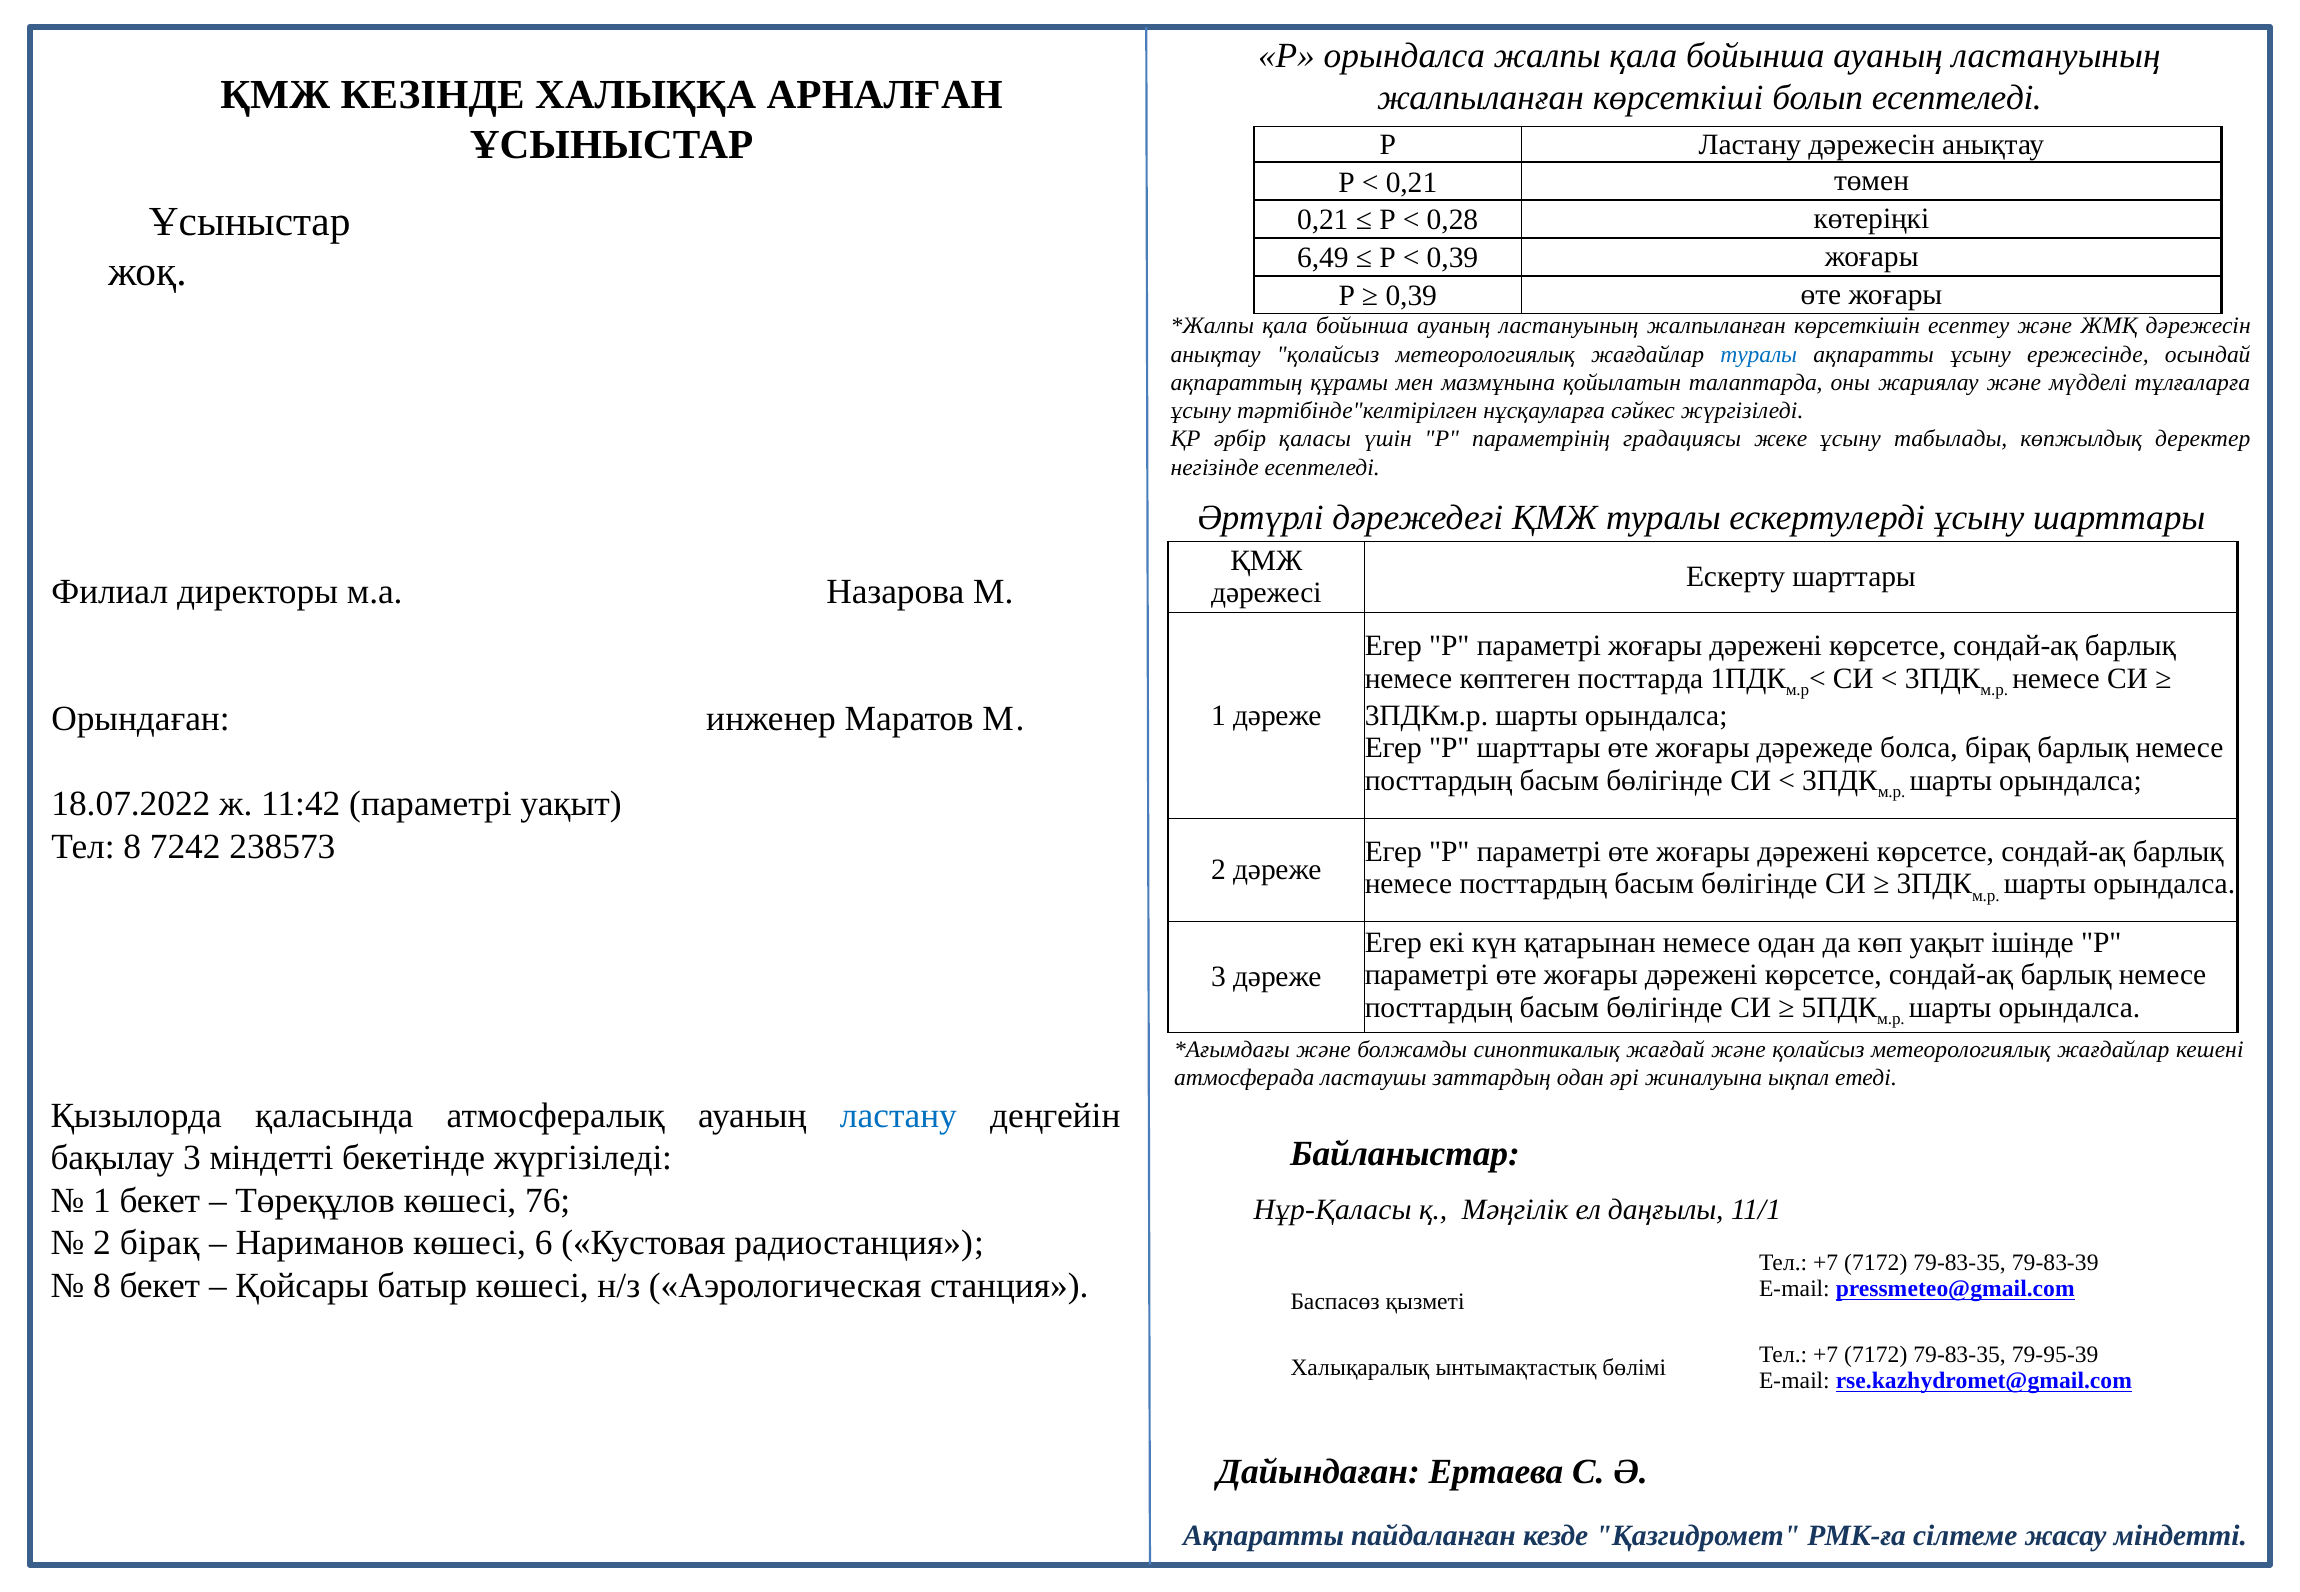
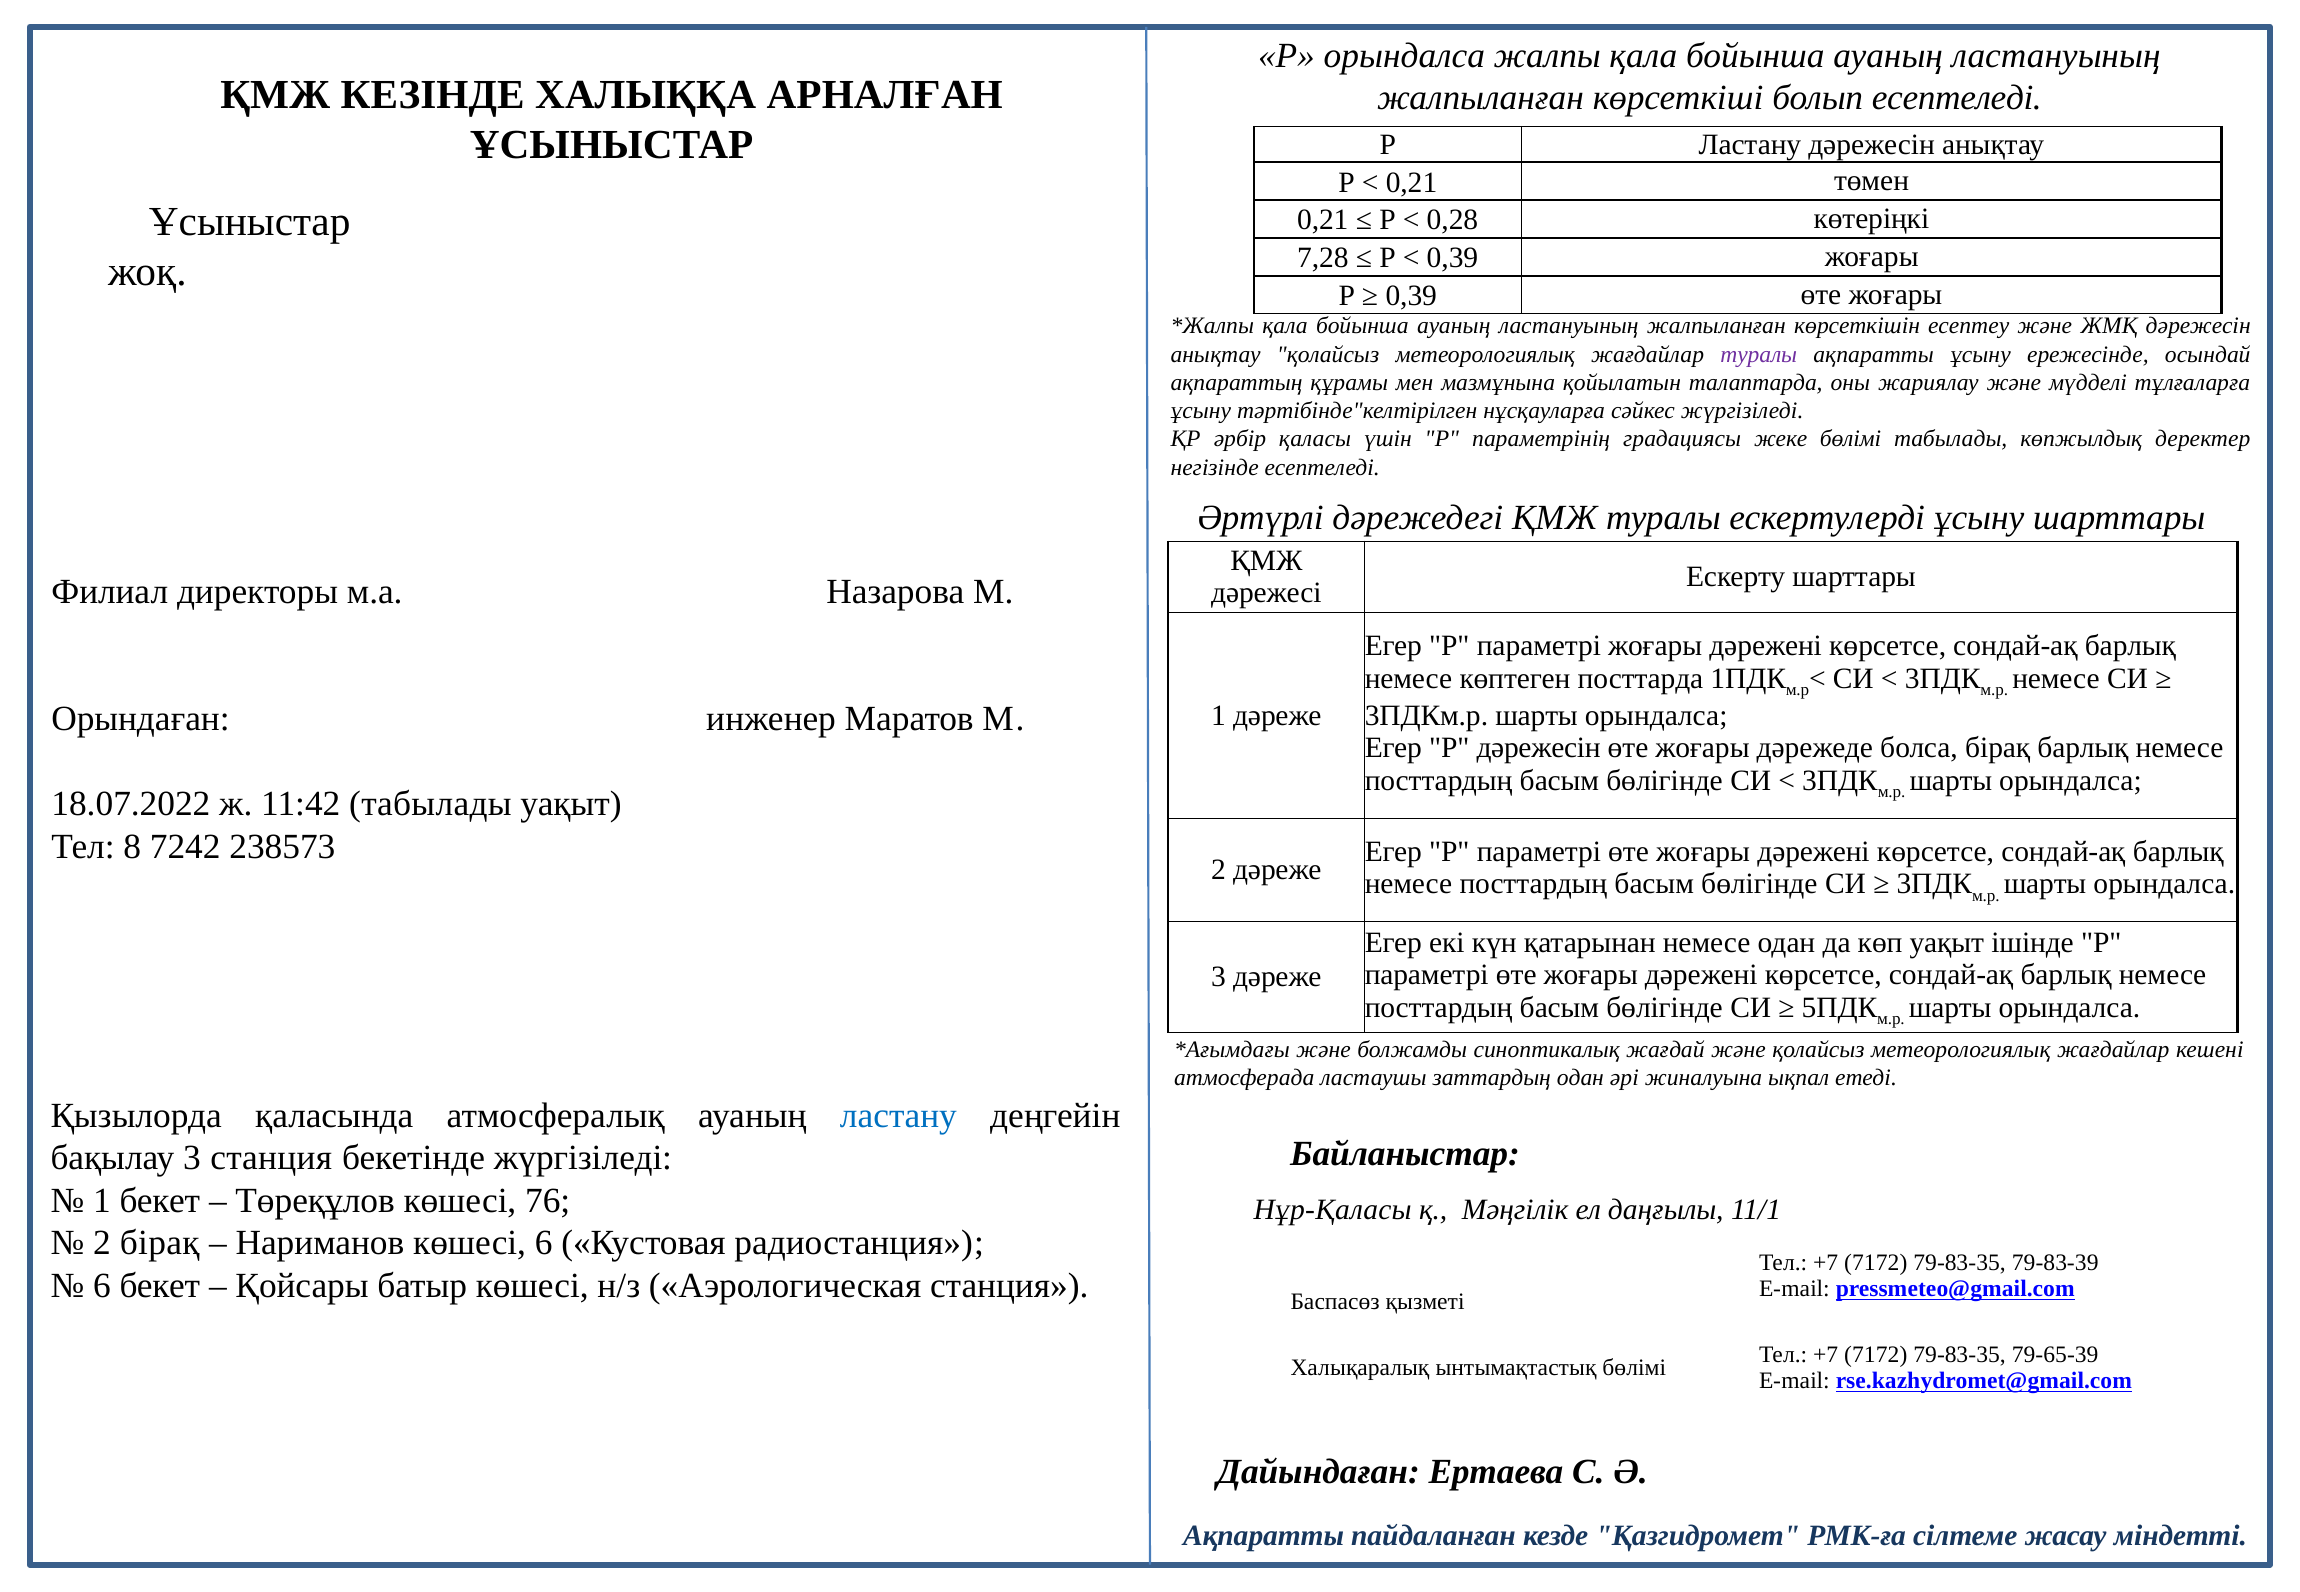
6,49: 6,49 -> 7,28 (1323, 258)
туралы colour: blue -> purple (1759, 354)
жеке ұсыну: ұсыну -> бөлімі (1851, 439)
P шарттары: шарттары -> дәрежесін (1539, 748)
11:42 параметрі: параметрі -> табылады (430, 804)
3 міндетті: міндетті -> станция (271, 1158)
8: 8 -> 6 (102, 1286)
79-95-39: 79-95-39 -> 79-65-39 (2055, 1355)
